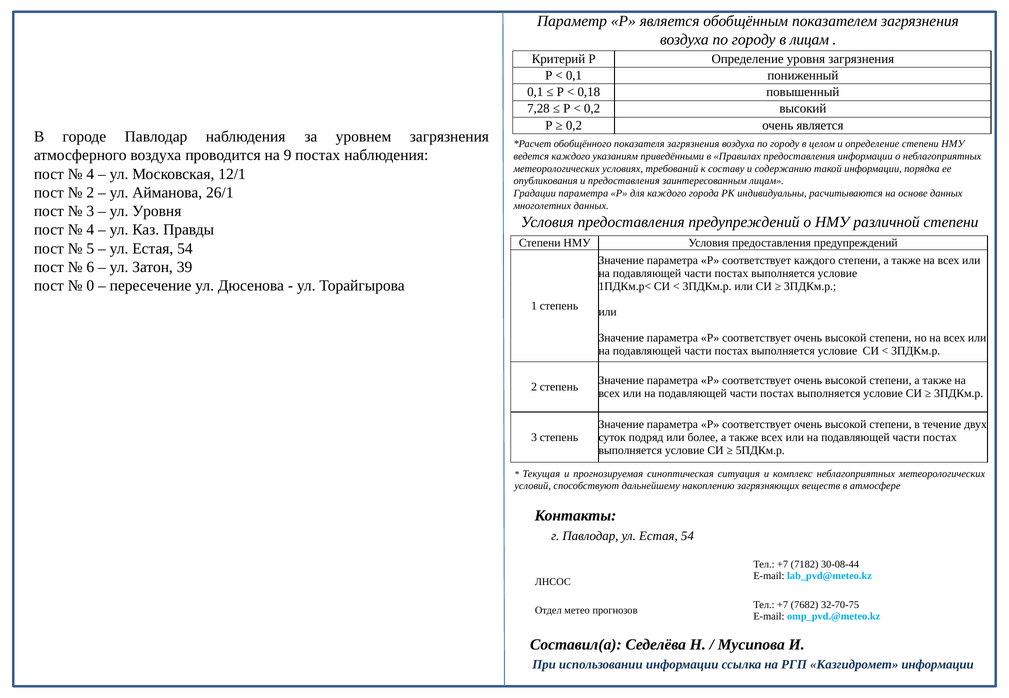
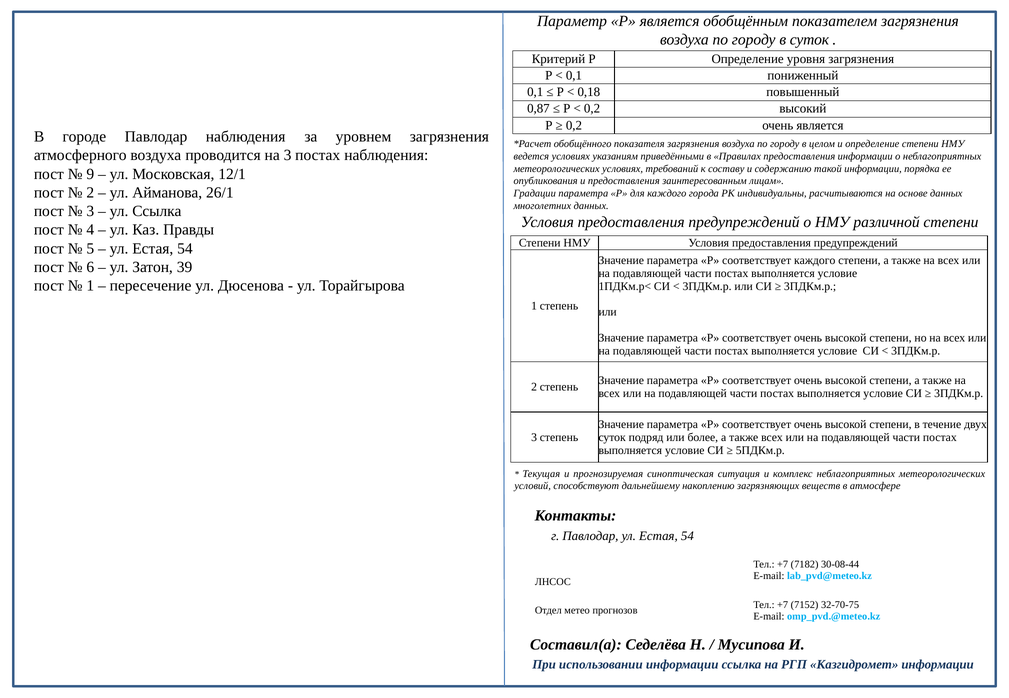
в лицам: лицам -> суток (809, 40)
7,28: 7,28 -> 0,87 (538, 109)
на 9: 9 -> 3 (288, 155)
ведется каждого: каждого -> условиях (571, 156)
4: 4 -> 9 (90, 174)
ул Уровня: Уровня -> Ссылка (157, 211)
0: 0 -> 1 (90, 286)
7682: 7682 -> 7152 (805, 605)
